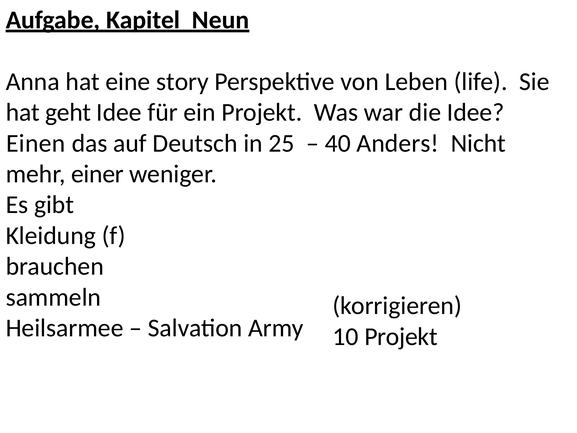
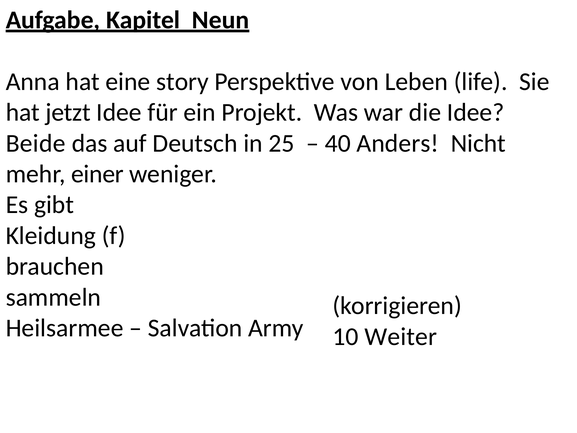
geht: geht -> jetzt (68, 112)
Einen: Einen -> Beide (36, 143)
10 Projekt: Projekt -> Weiter (401, 336)
